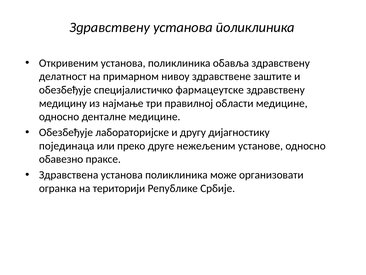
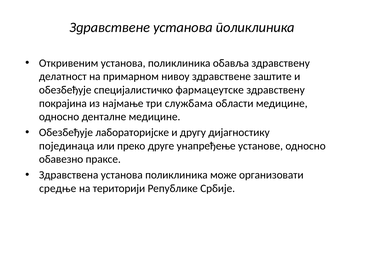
Здравствену: Здравствену -> Здравствене (110, 27)
медицину: медицину -> покрајина (63, 103)
правилној: правилној -> службама (189, 103)
нежељеним: нежељеним -> унапређење (206, 146)
огранка: огранка -> средње (58, 188)
